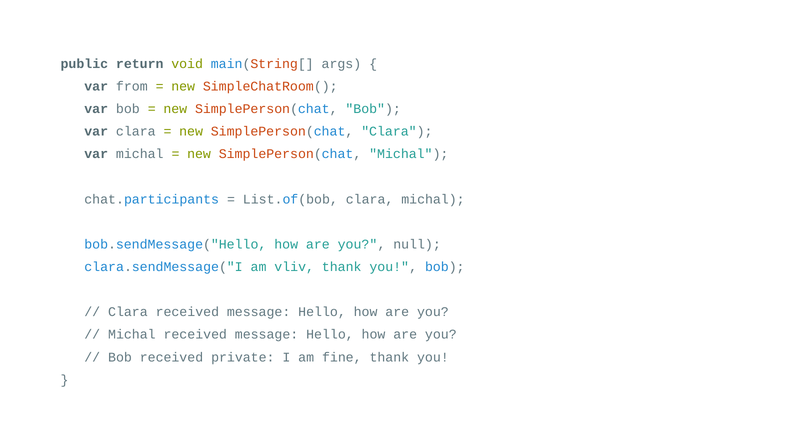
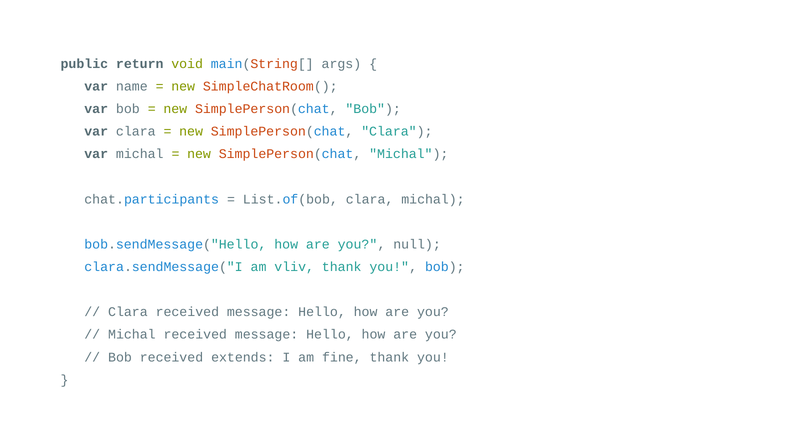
from: from -> name (132, 86)
private: private -> extends (243, 357)
